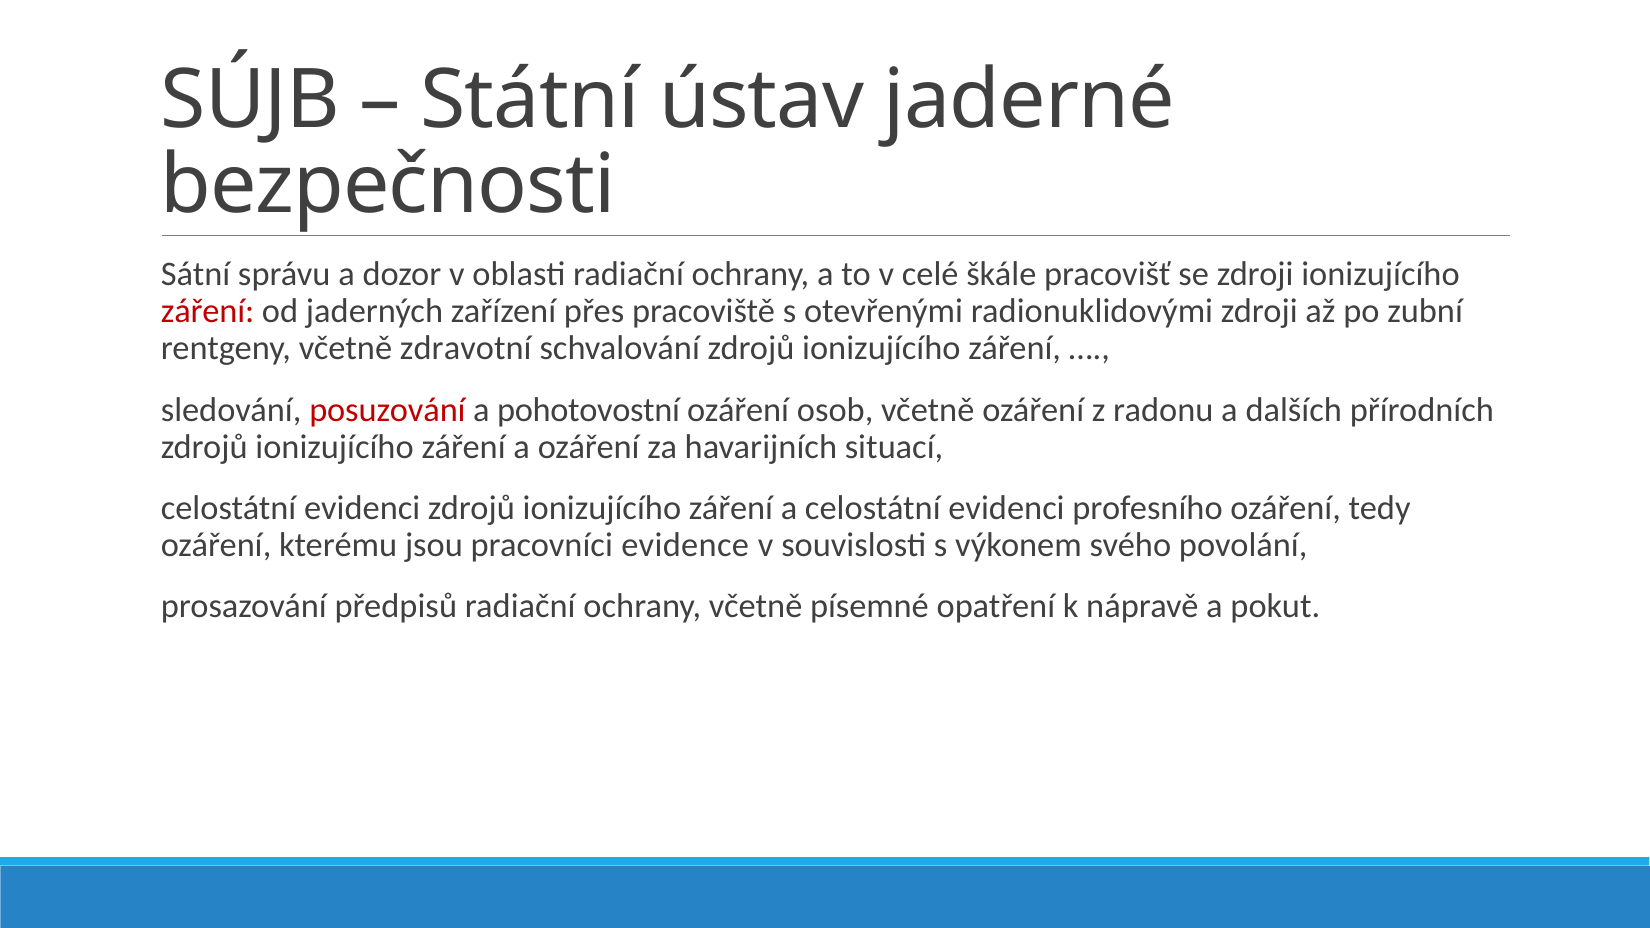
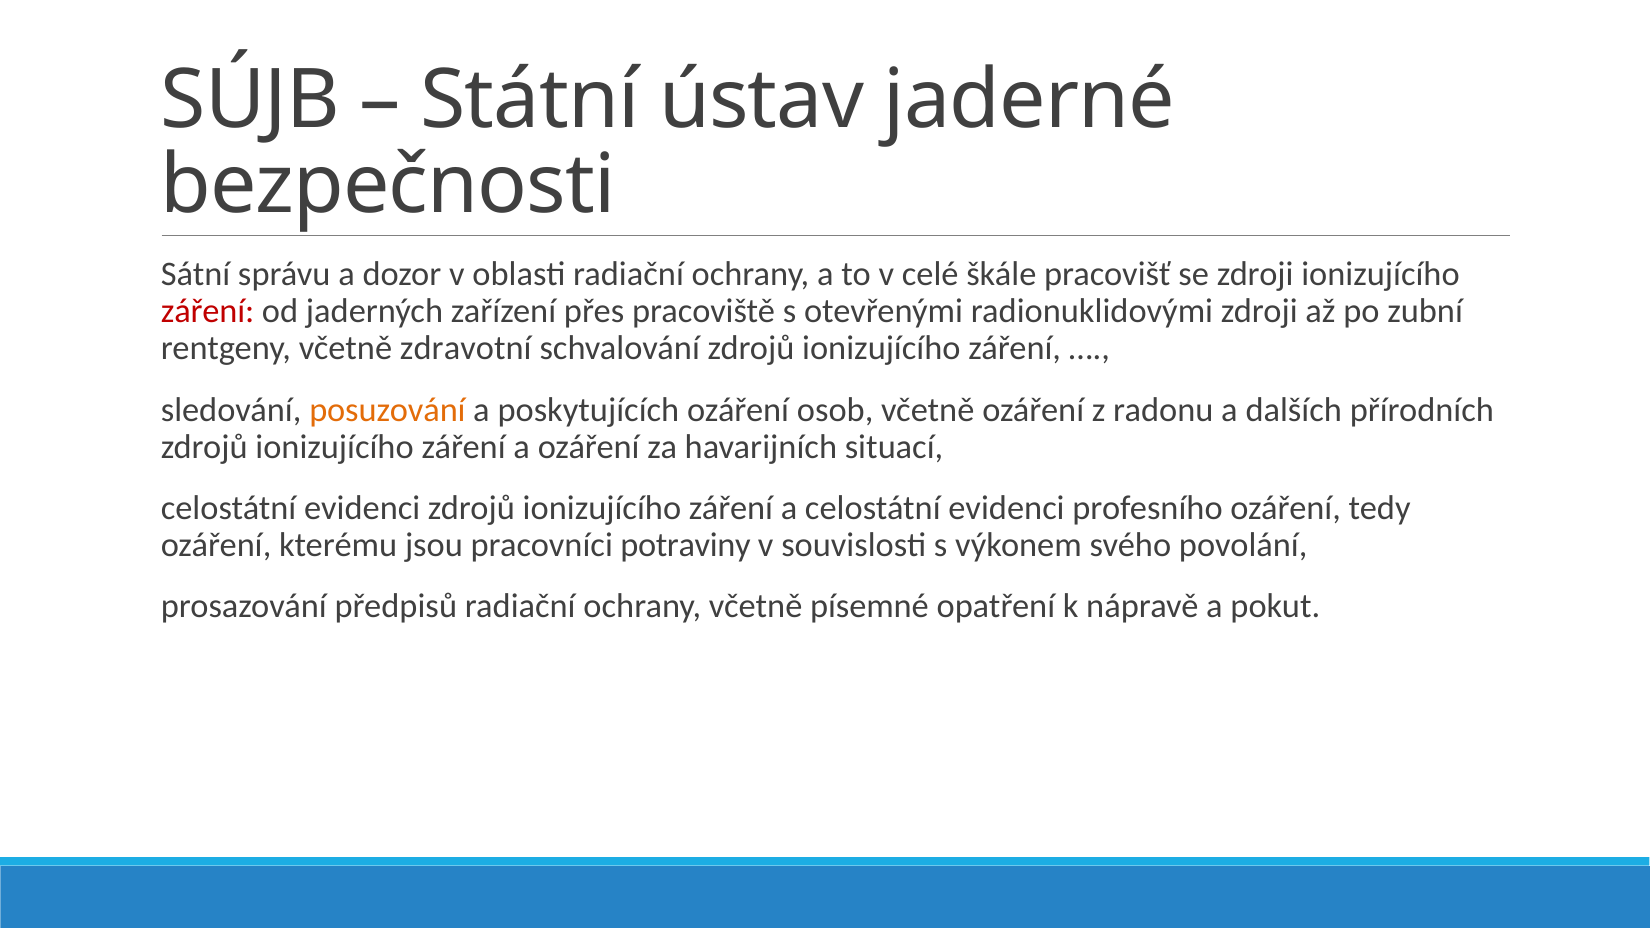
posuzování colour: red -> orange (387, 410)
pohotovostní: pohotovostní -> poskytujících (588, 410)
evidence: evidence -> potraviny (685, 545)
